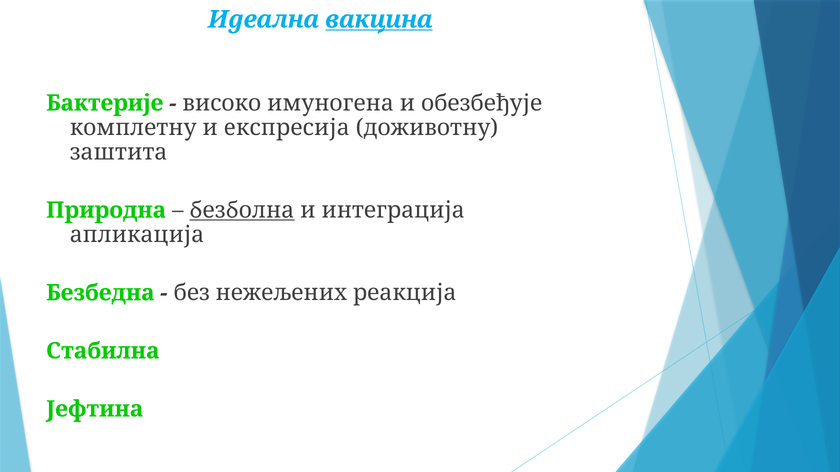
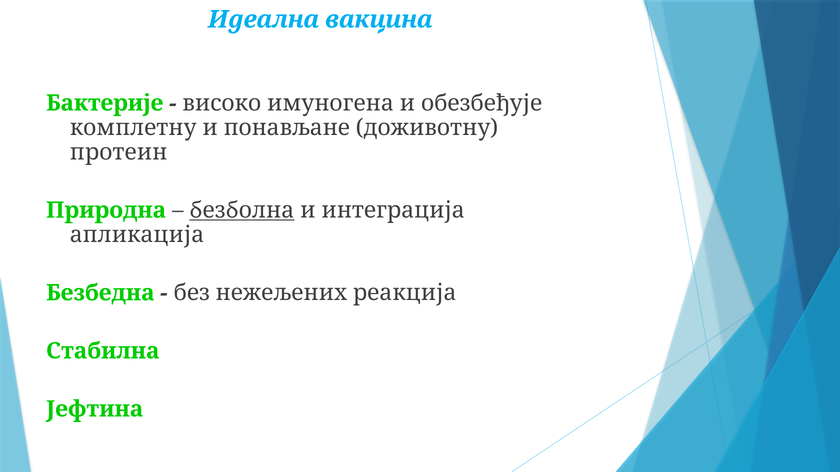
вакцина underline: present -> none (379, 19)
eкспресија: eкспресија -> понављане (287, 128)
заштита: заштита -> протеин (119, 152)
